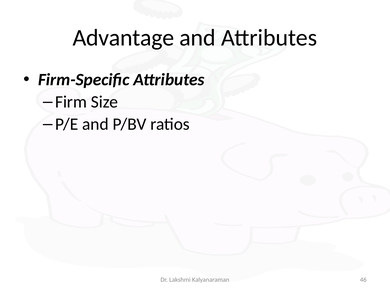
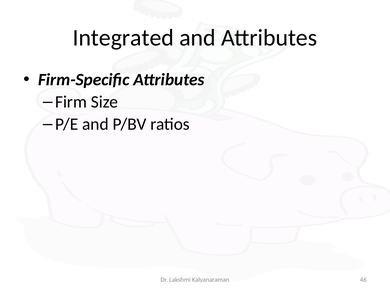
Advantage: Advantage -> Integrated (123, 38)
